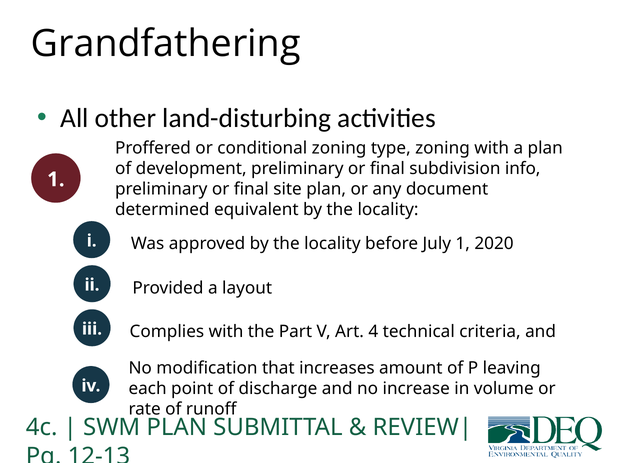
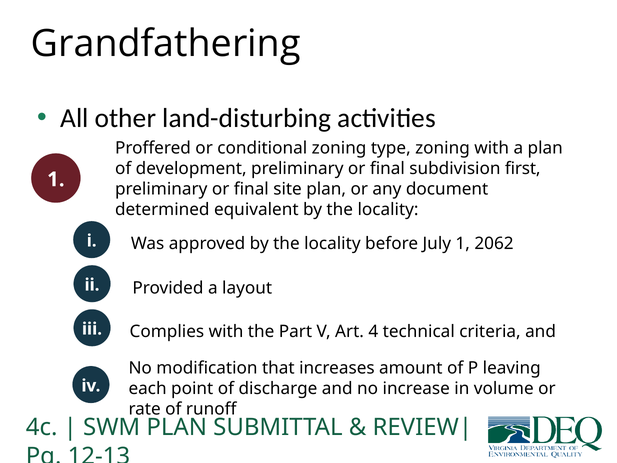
info: info -> first (523, 168)
2020: 2020 -> 2062 (494, 244)
